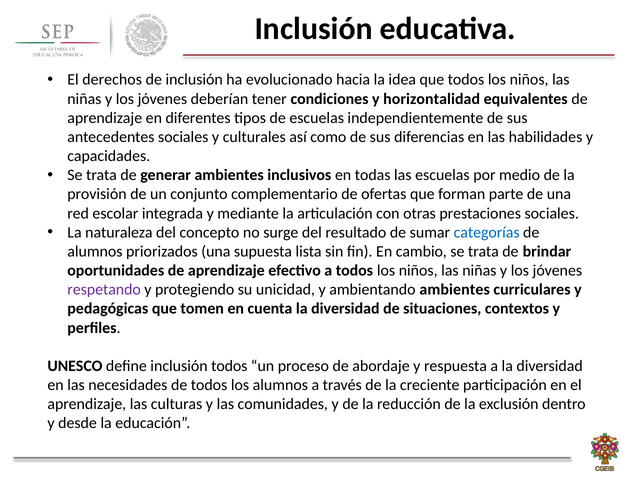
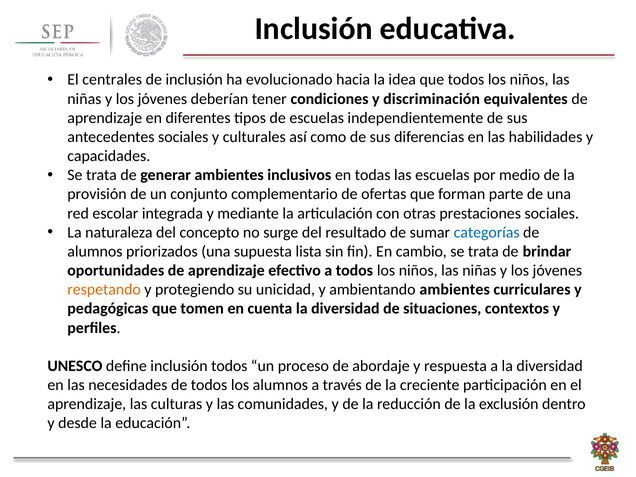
derechos: derechos -> centrales (112, 80)
horizontalidad: horizontalidad -> discriminación (432, 99)
respetando colour: purple -> orange (104, 290)
